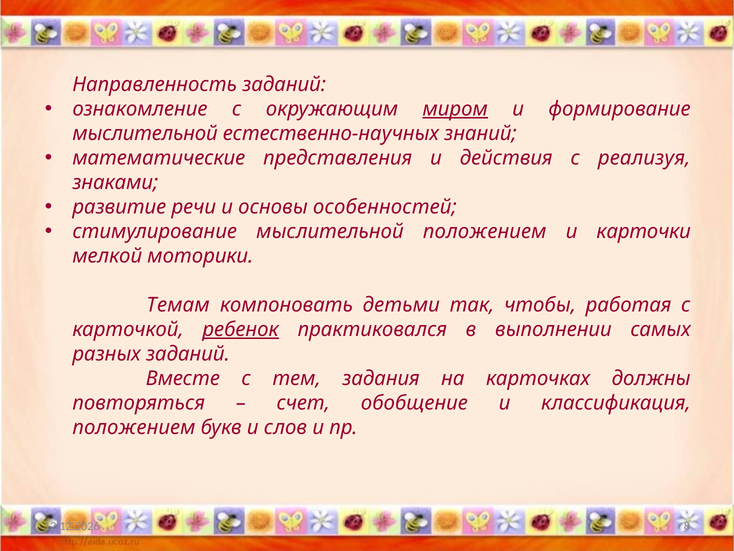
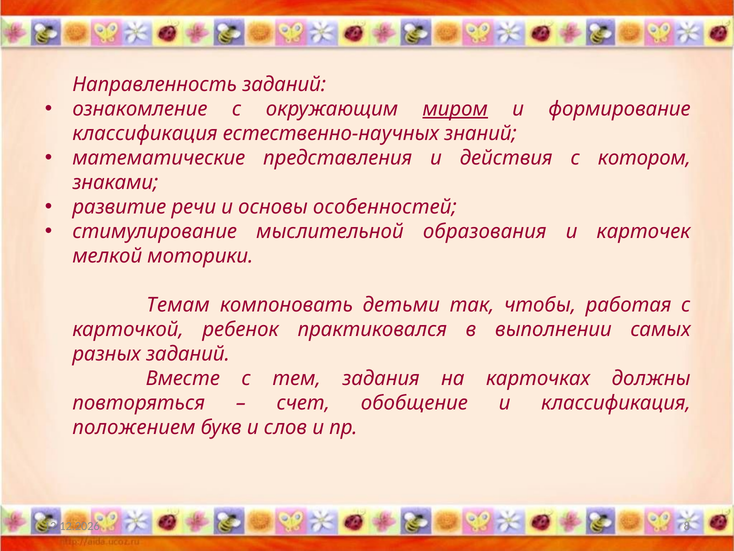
мыслительной: мыслительной -> классификация (145, 133)
реализуя: реализуя -> котором (644, 158)
мыслительной положением: положением -> образования (485, 231)
карточки: карточки -> карточек (644, 231)
ребенок underline: present -> none (241, 329)
